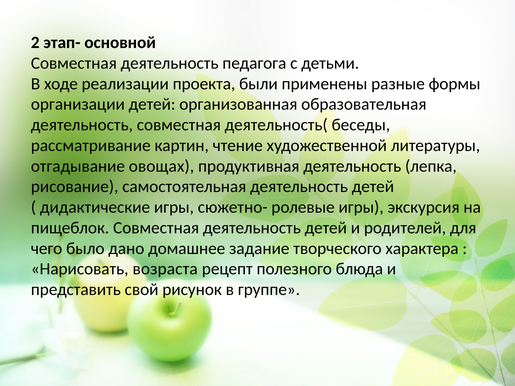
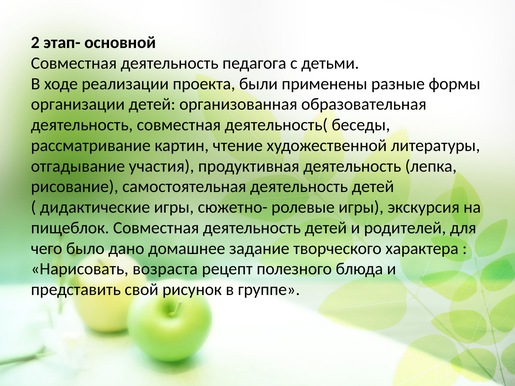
овощах: овощах -> участия (162, 166)
